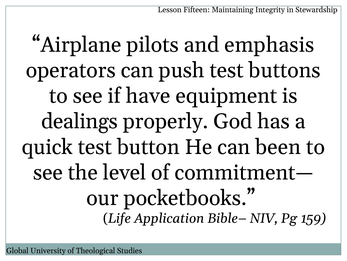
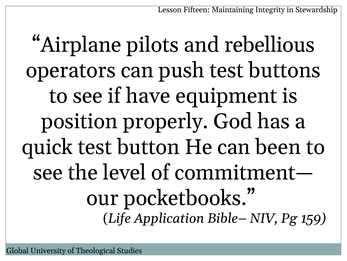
emphasis: emphasis -> rebellious (270, 45)
dealings: dealings -> position (79, 121)
